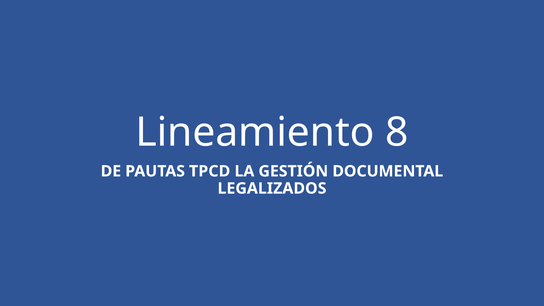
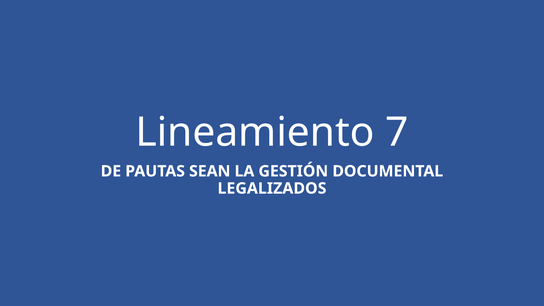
8: 8 -> 7 (397, 132)
TPCD: TPCD -> SEAN (210, 171)
